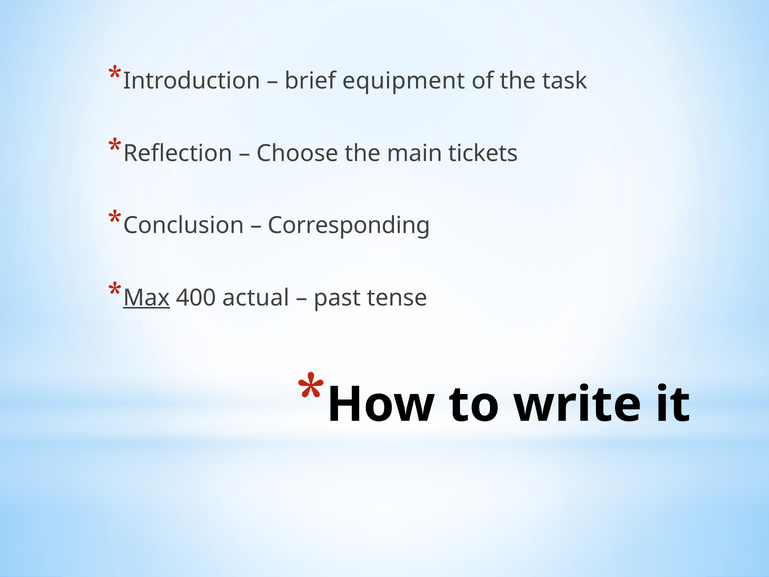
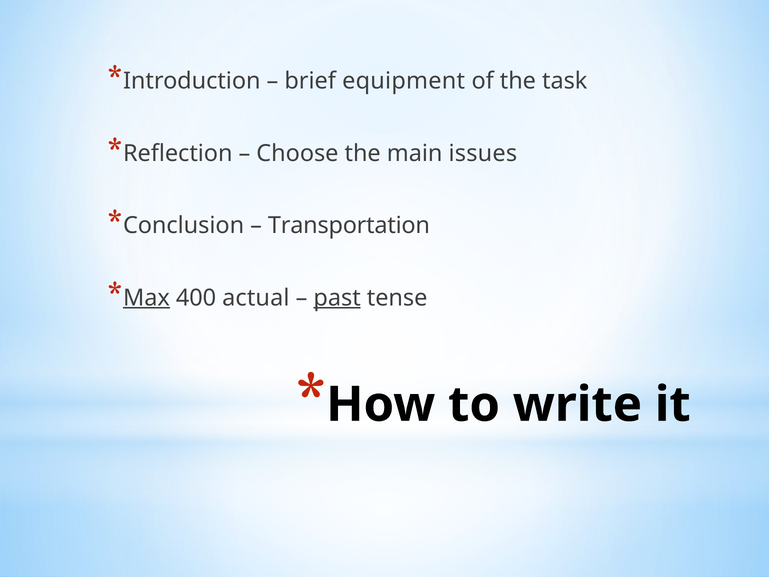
tickets: tickets -> issues (483, 153)
Corresponding: Corresponding -> Transportation (349, 225)
past underline: none -> present (337, 298)
